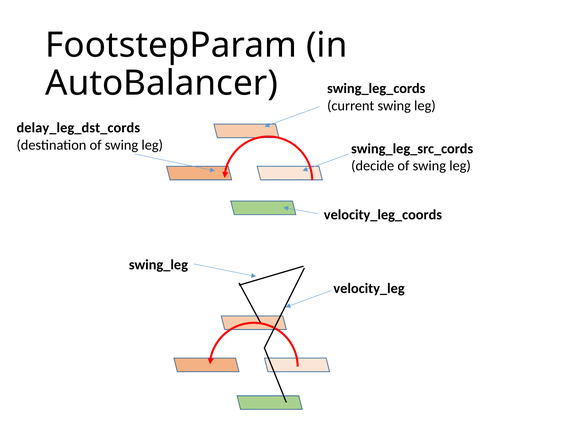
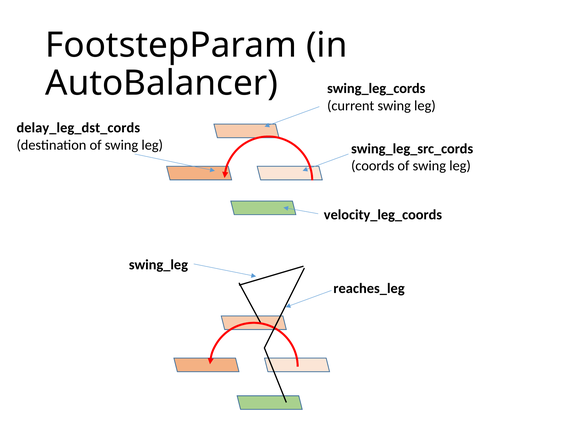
decide: decide -> coords (373, 166)
velocity_leg: velocity_leg -> reaches_leg (369, 289)
